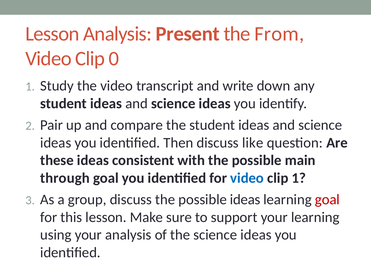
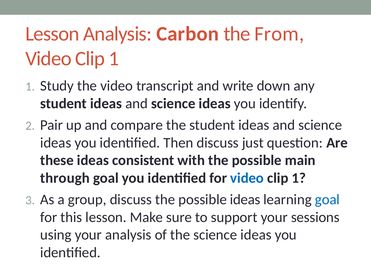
Present: Present -> Carbon (188, 34)
0: 0 -> 1 (114, 59)
like: like -> just (253, 143)
goal colour: red -> blue (327, 200)
your learning: learning -> sessions (315, 217)
